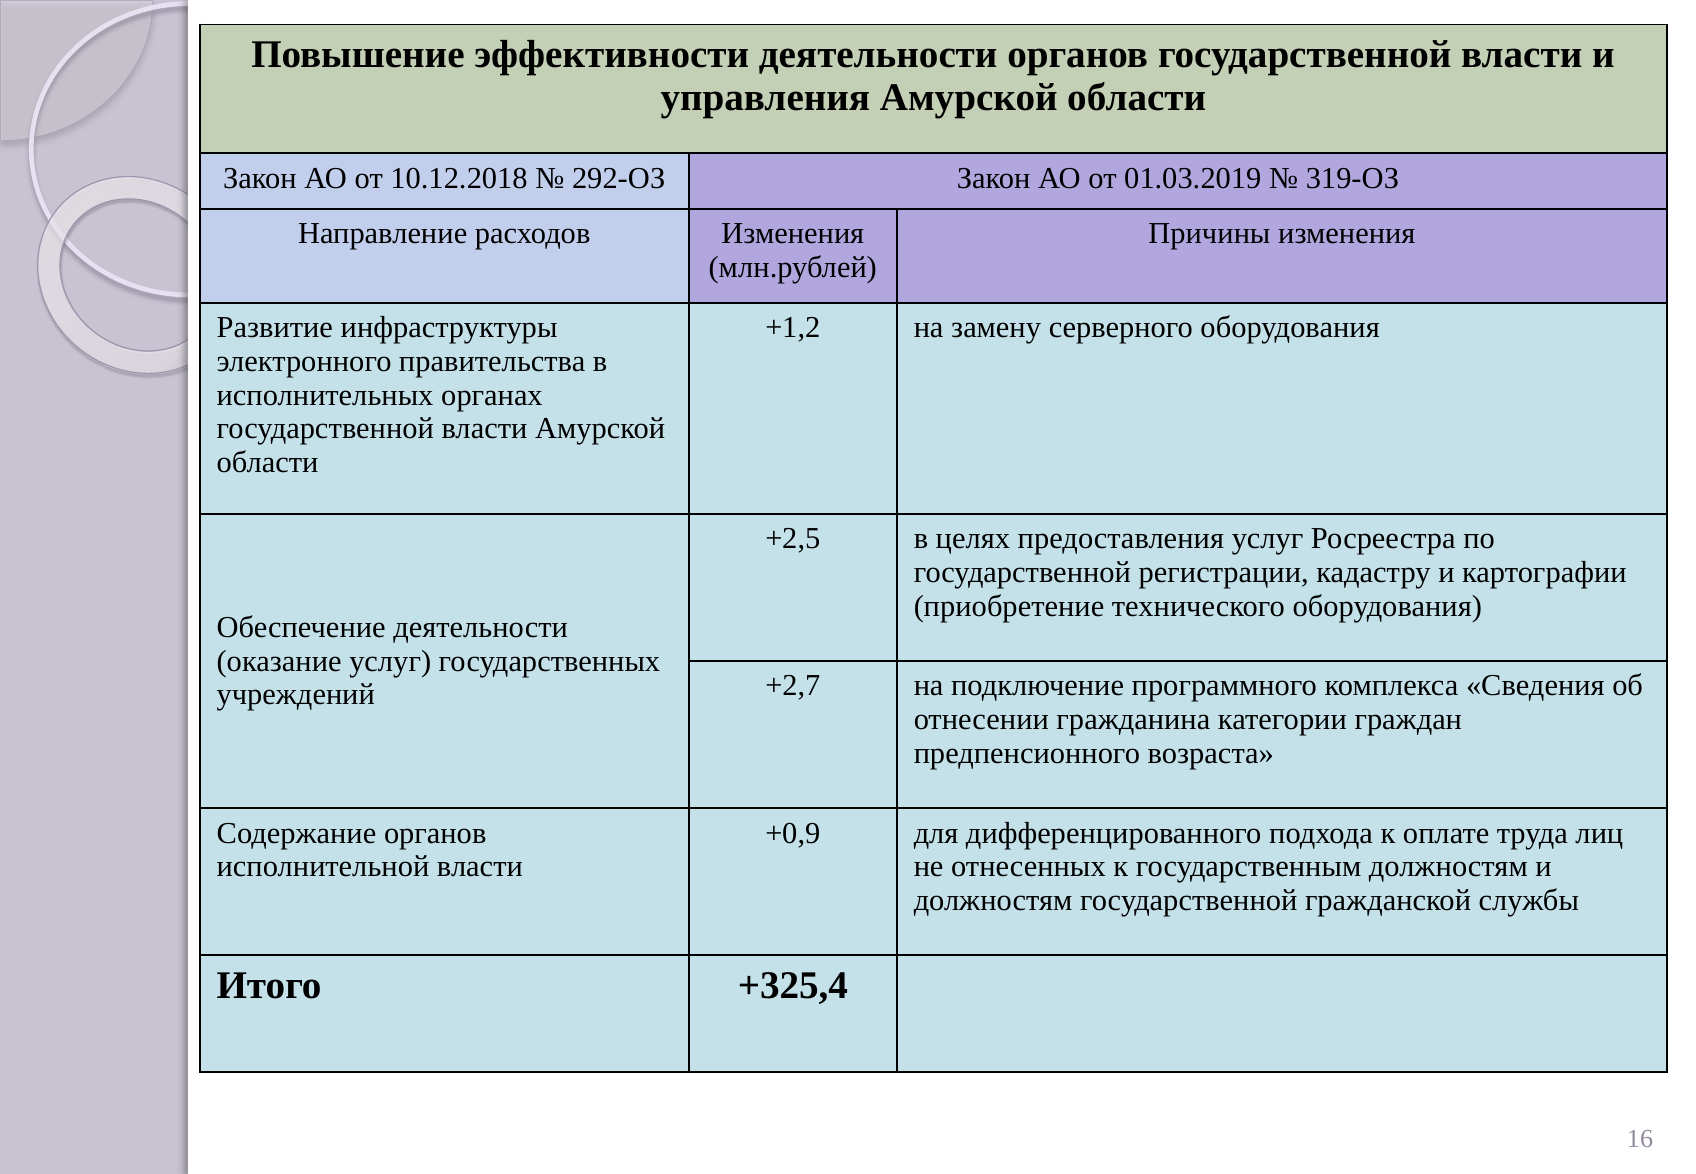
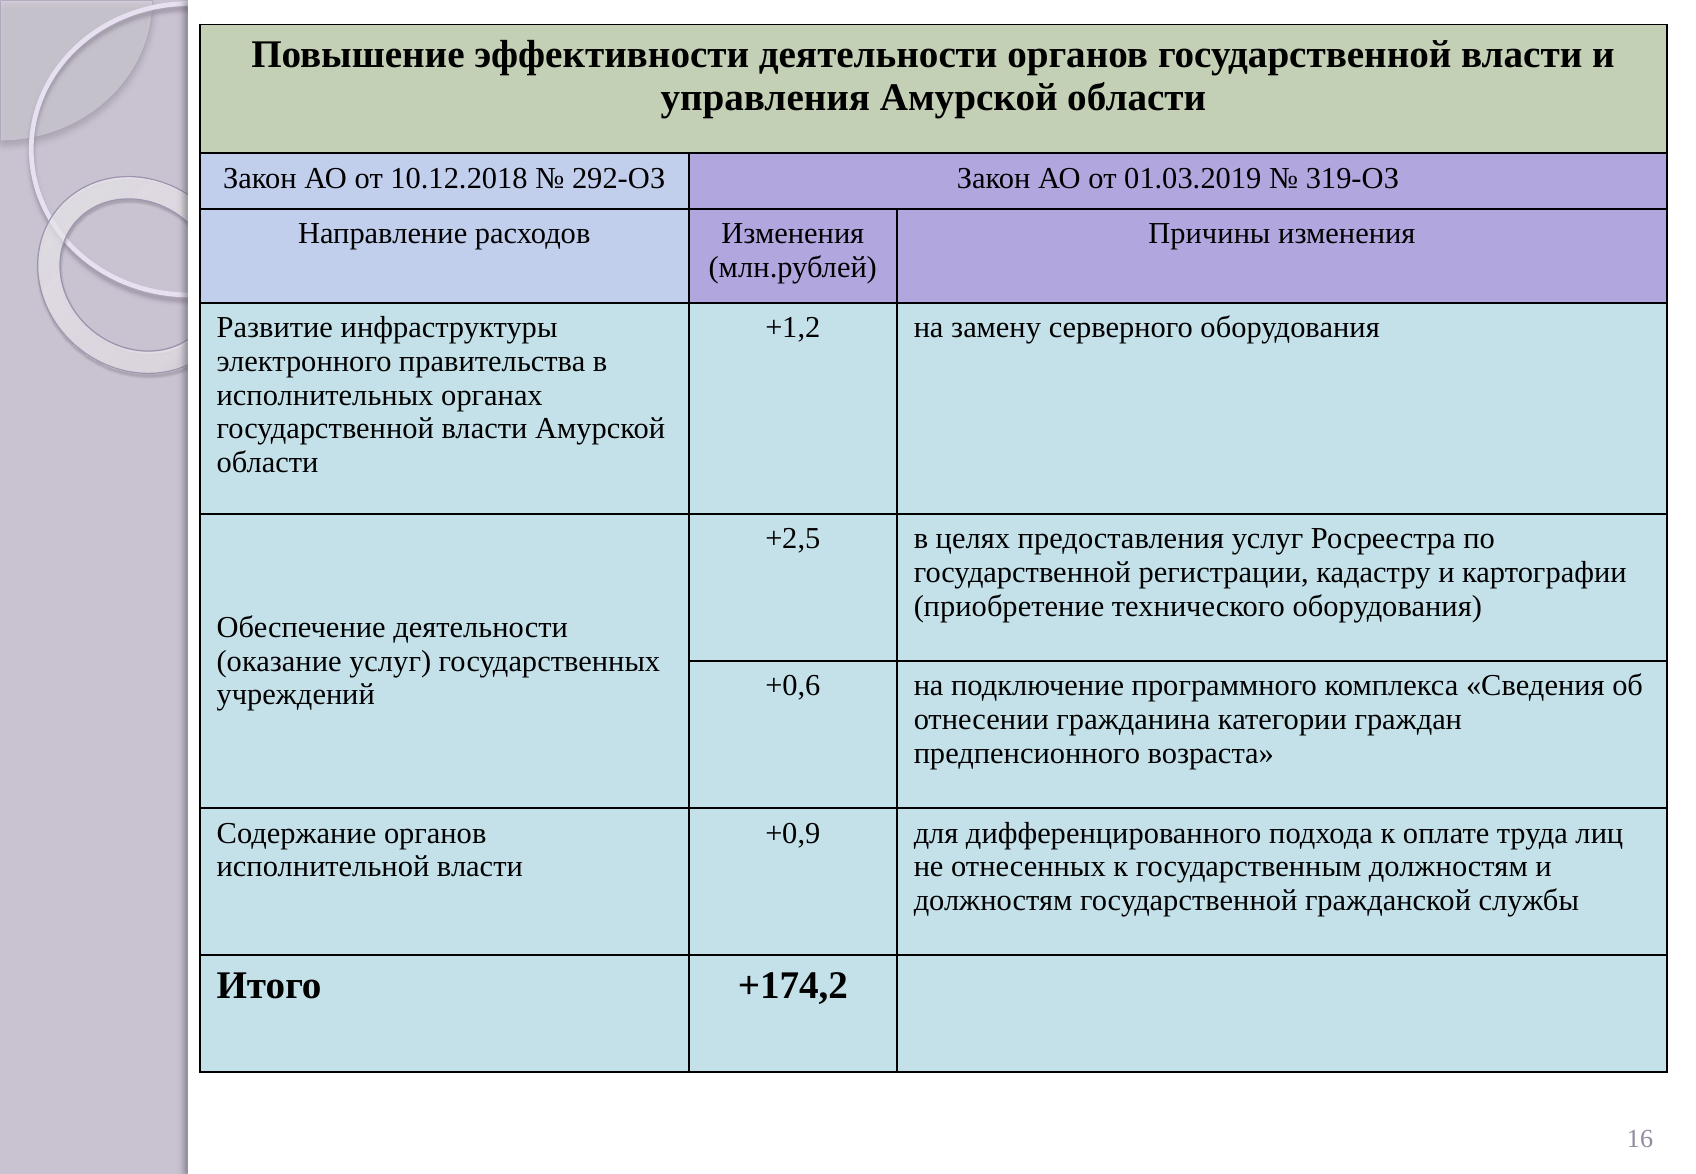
+2,7: +2,7 -> +0,6 (793, 686)
+325,4: +325,4 -> +174,2 (793, 985)
